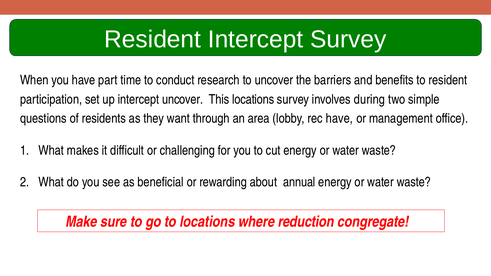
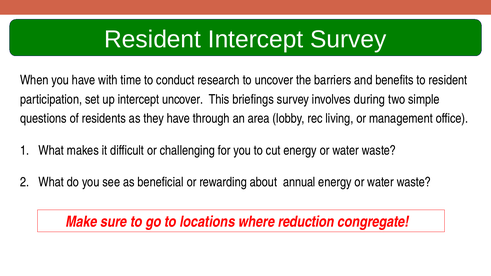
part: part -> with (108, 80)
This locations: locations -> briefings (253, 99)
they want: want -> have (178, 118)
rec have: have -> living (339, 118)
